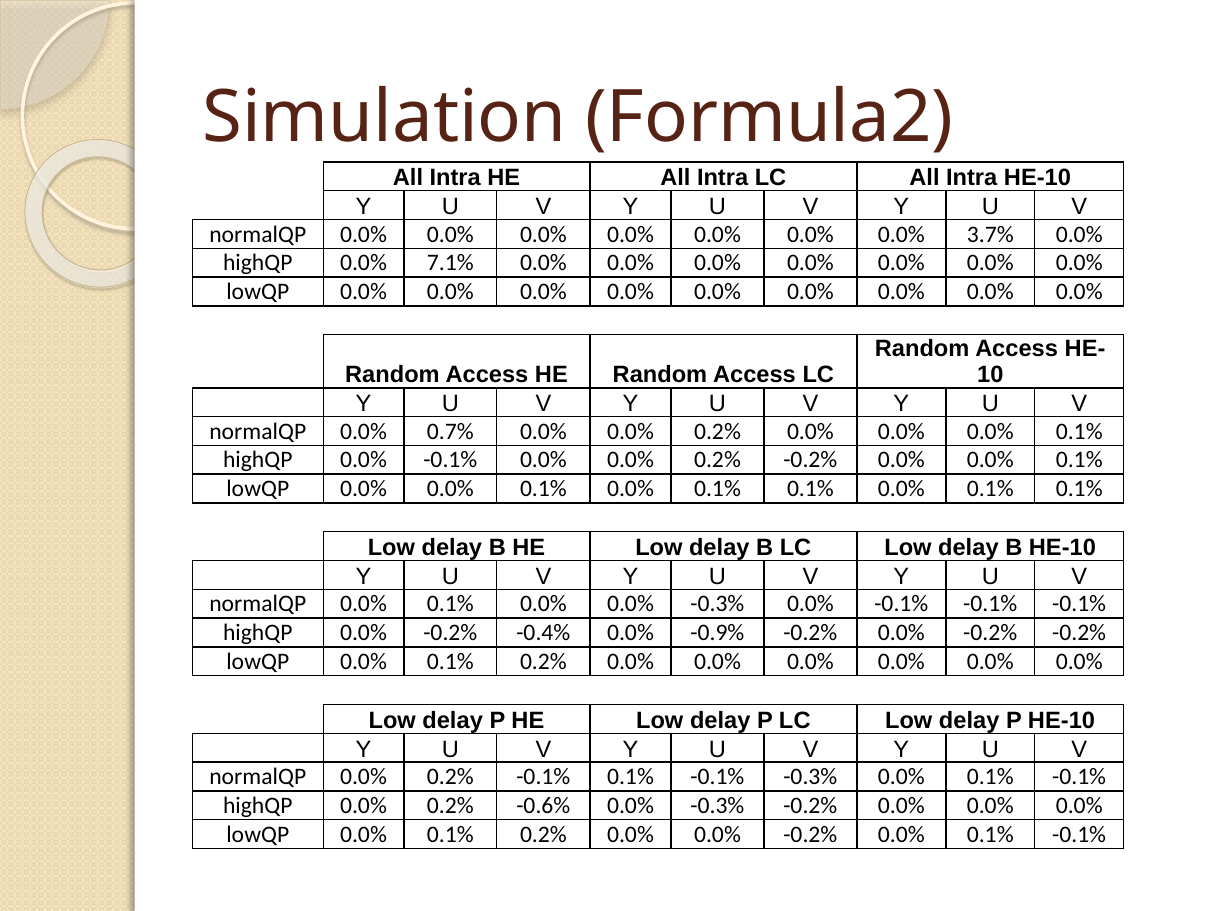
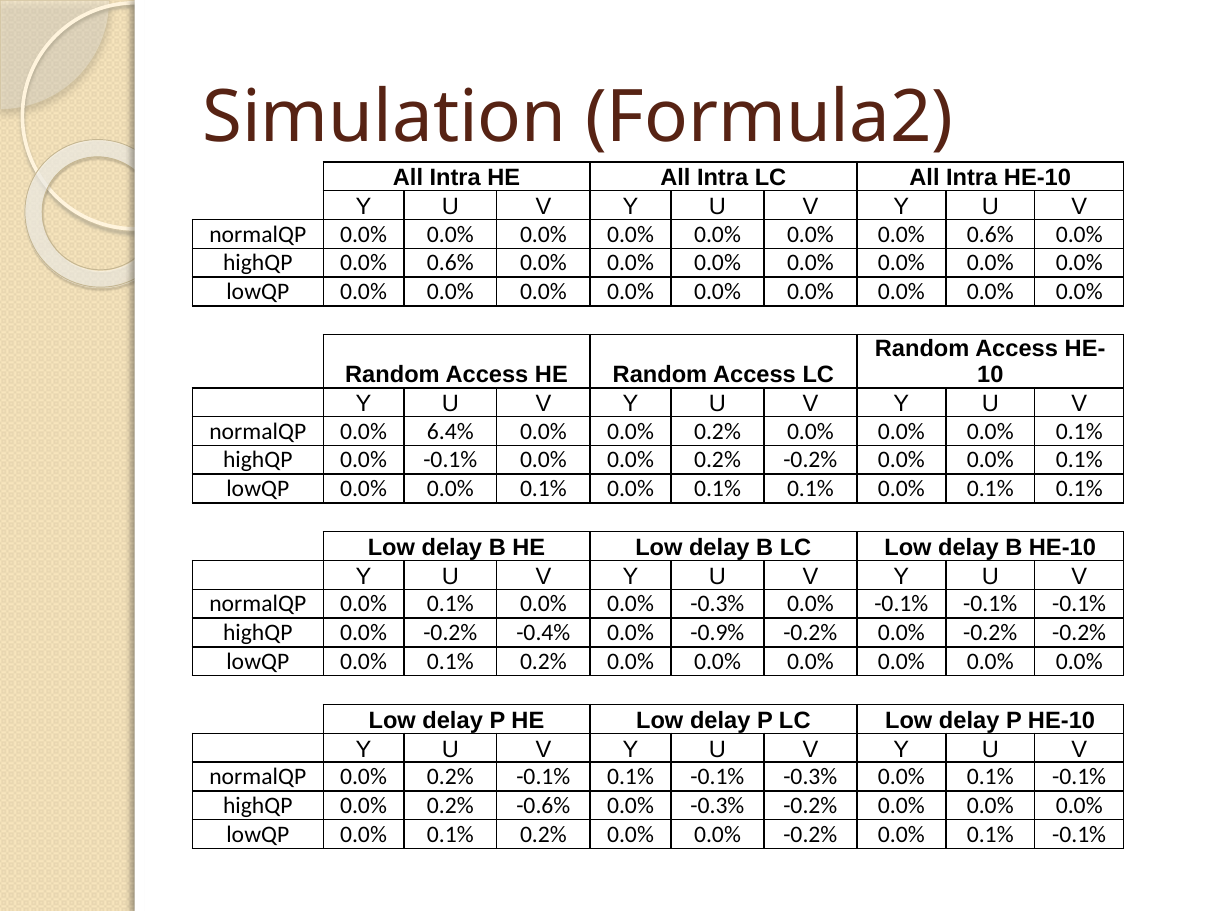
0.0% 0.0% 3.7%: 3.7% -> 0.6% (990, 234)
highQP 0.0% 7.1%: 7.1% -> 0.6% (450, 263)
0.7%: 0.7% -> 6.4% (450, 431)
